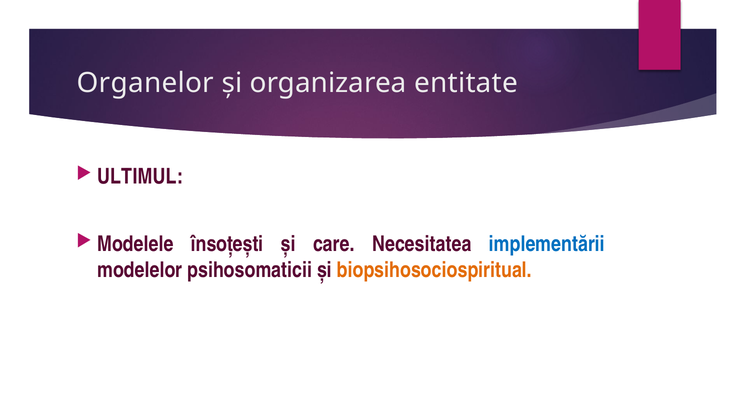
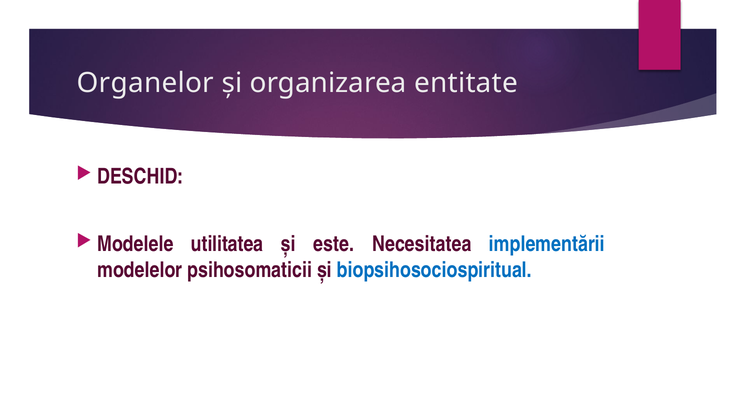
ULTIMUL: ULTIMUL -> DESCHID (140, 177)
însoțești: însoțești -> utilitatea (227, 244)
care: care -> este (334, 244)
biopsihosociospiritual colour: orange -> blue (434, 270)
